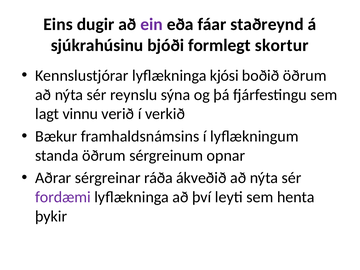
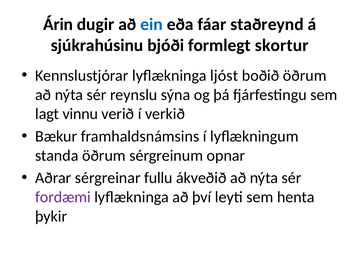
Eins: Eins -> Árin (58, 24)
ein colour: purple -> blue (152, 24)
kjósi: kjósi -> ljóst (224, 76)
ráða: ráða -> fullu (158, 178)
